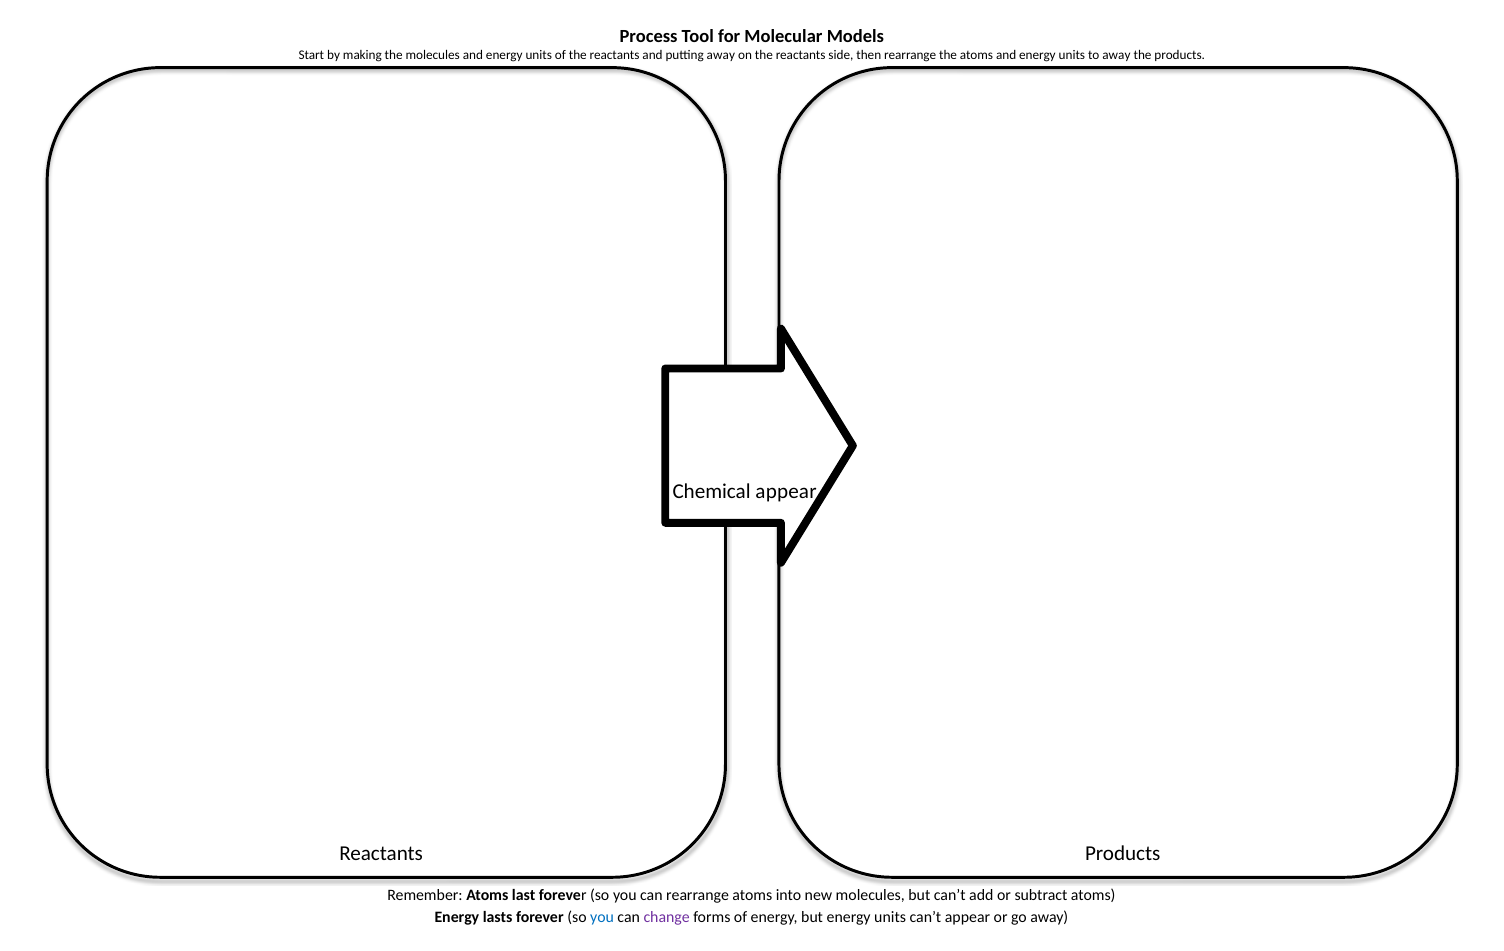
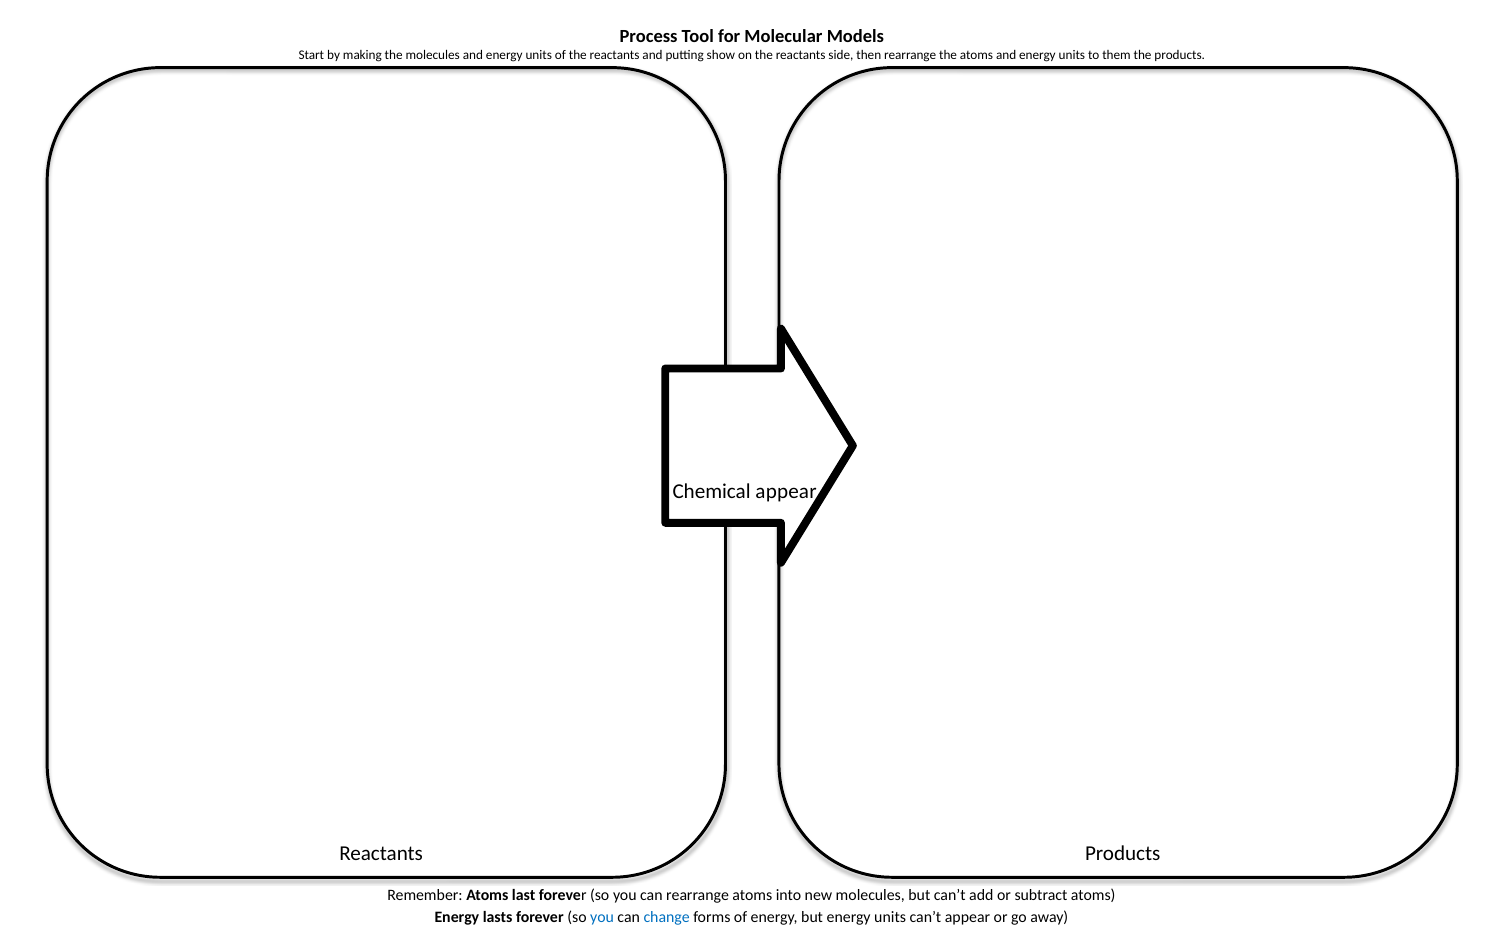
putting away: away -> show (721, 55)
to away: away -> them (1117, 55)
change colour: purple -> blue (667, 917)
